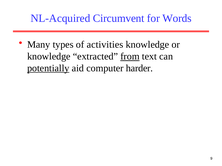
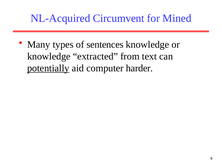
Words: Words -> Mined (177, 18)
activities: activities -> sentences (105, 45)
from underline: present -> none (130, 57)
